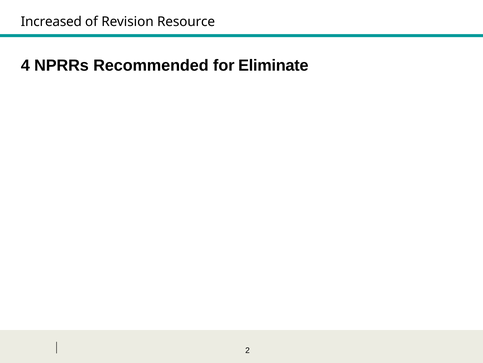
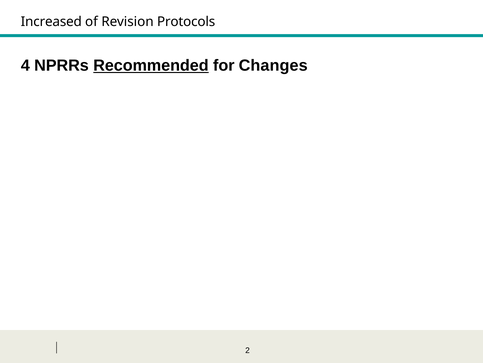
Resource: Resource -> Protocols (186, 22)
Recommended underline: none -> present (151, 65)
Eliminate: Eliminate -> Changes (273, 65)
